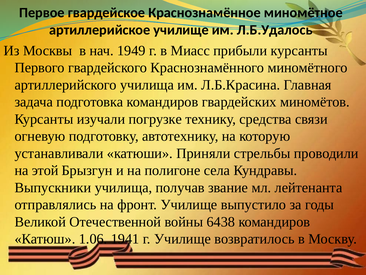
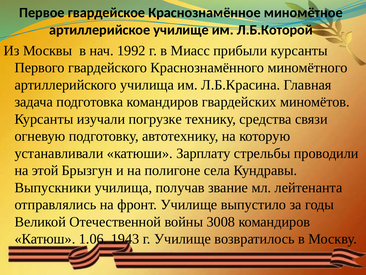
Л.Б.Удалось: Л.Б.Удалось -> Л.Б.Которой (275, 30)
1949: 1949 -> 1992 (131, 51)
Приняли: Приняли -> Зарплату (203, 153)
6438: 6438 -> 3008 (221, 221)
1941: 1941 -> 1943 (125, 239)
